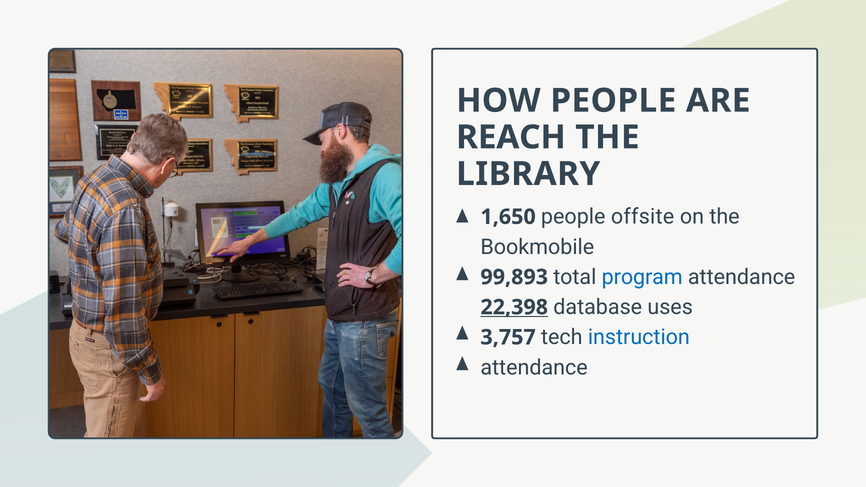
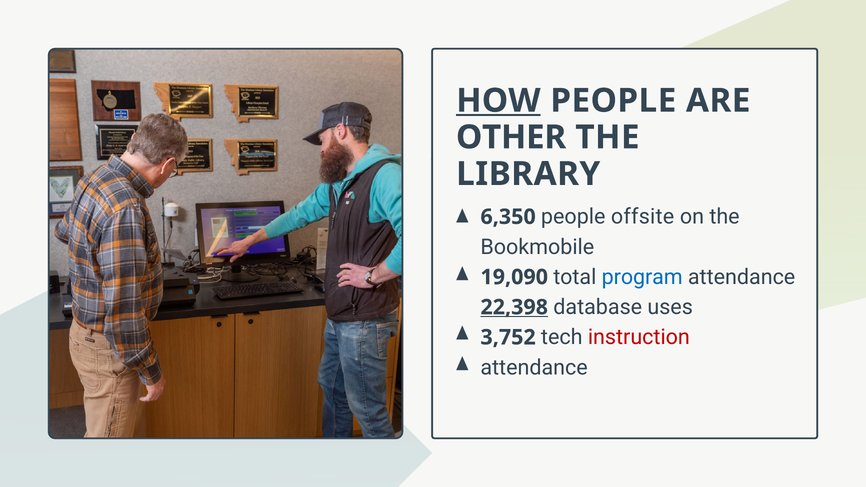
HOW underline: none -> present (498, 101)
REACH: REACH -> OTHER (511, 137)
1,650: 1,650 -> 6,350 (508, 217)
99,893: 99,893 -> 19,090 (514, 277)
3,757: 3,757 -> 3,752 (508, 337)
instruction colour: blue -> red (639, 337)
